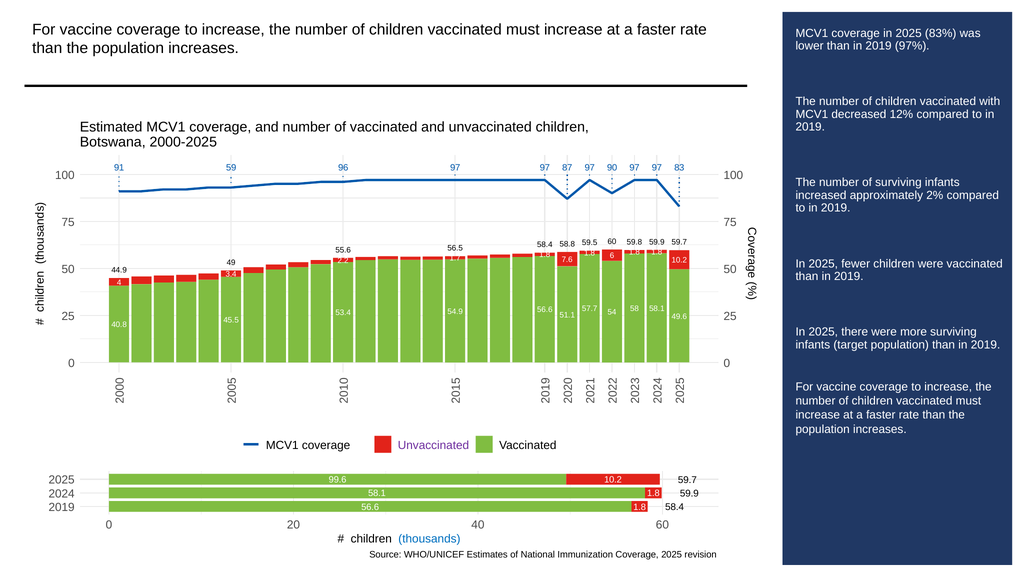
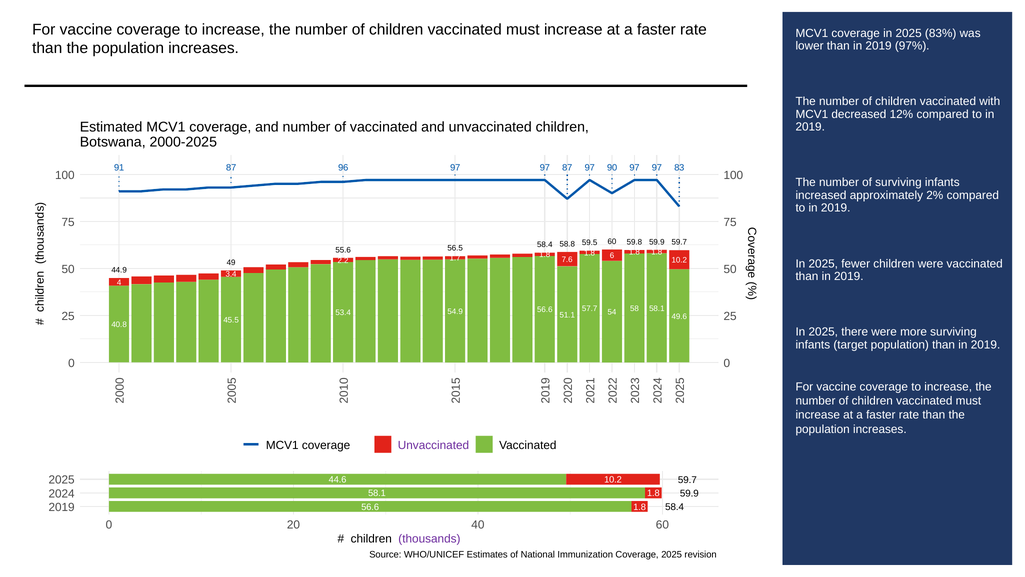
91 59: 59 -> 87 (231, 168)
99.6: 99.6 -> 44.6 (338, 480)
thousands colour: blue -> purple (429, 538)
